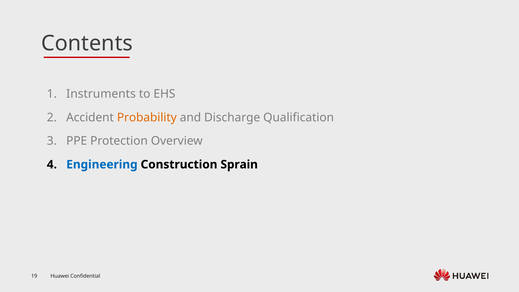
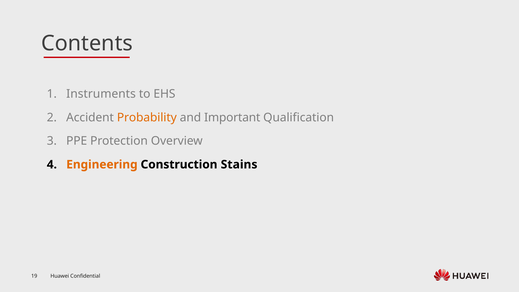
Discharge: Discharge -> Important (232, 117)
Engineering colour: blue -> orange (102, 164)
Sprain: Sprain -> Stains (239, 164)
